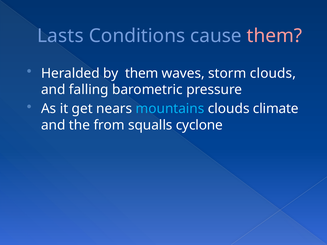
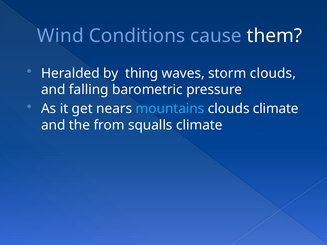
Lasts: Lasts -> Wind (60, 36)
them colour: pink -> white (274, 36)
by them: them -> thing (142, 73)
squalls cyclone: cyclone -> climate (199, 125)
